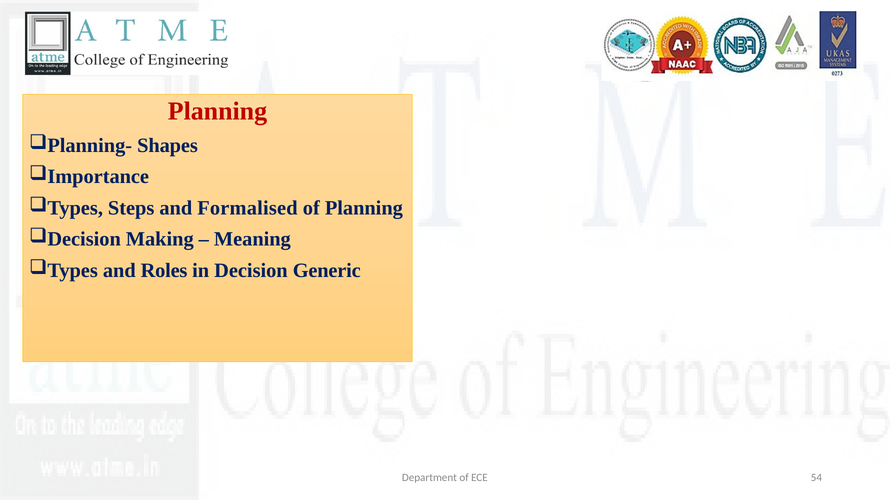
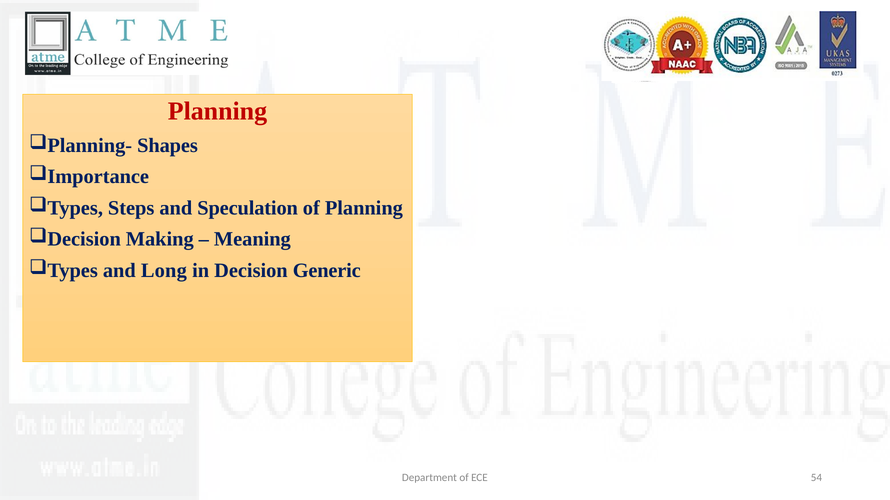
Formalised: Formalised -> Speculation (248, 208)
Roles: Roles -> Long (164, 271)
